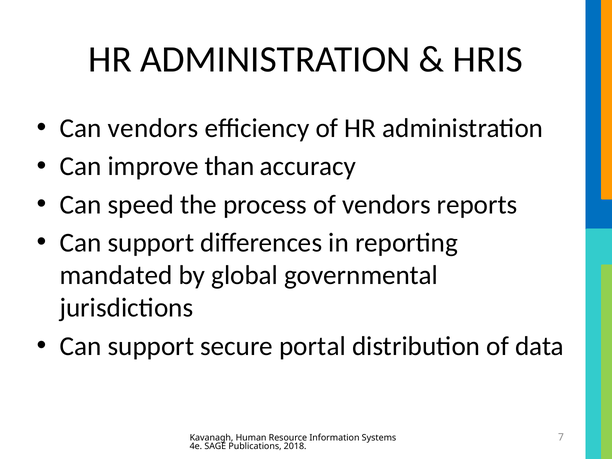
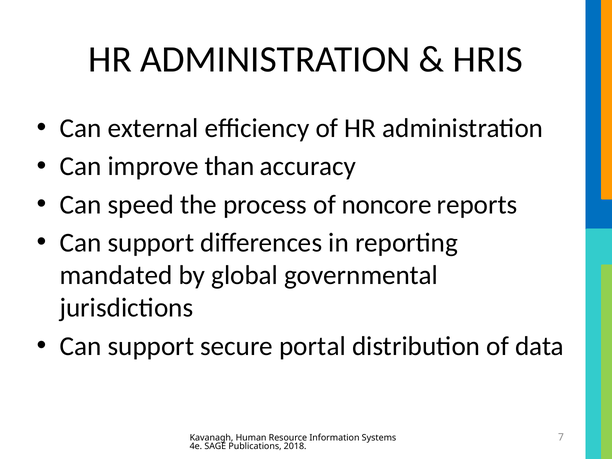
Can vendors: vendors -> external (153, 128)
of vendors: vendors -> noncore (387, 205)
